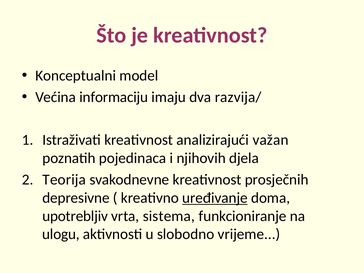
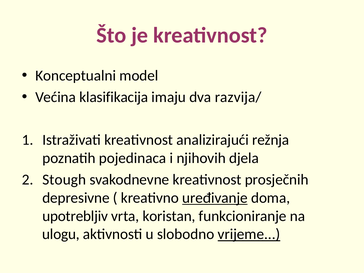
informaciju: informaciju -> klasifikacija (114, 97)
važan: važan -> režnja (271, 140)
Teorija: Teorija -> Stough (64, 180)
sistema: sistema -> koristan (169, 216)
vrijeme underline: none -> present (249, 234)
